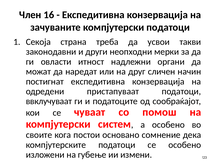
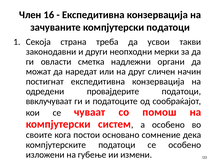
итност: итност -> сметка (91, 62)
пристапуваат: пристапуваат -> провајдерите (113, 91)
